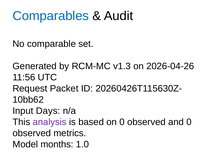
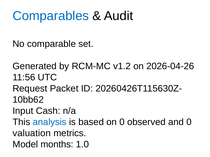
v1.3: v1.3 -> v1.2 (122, 66)
Days: Days -> Cash (48, 111)
analysis colour: purple -> blue (50, 122)
observed: observed -> valuation (32, 134)
